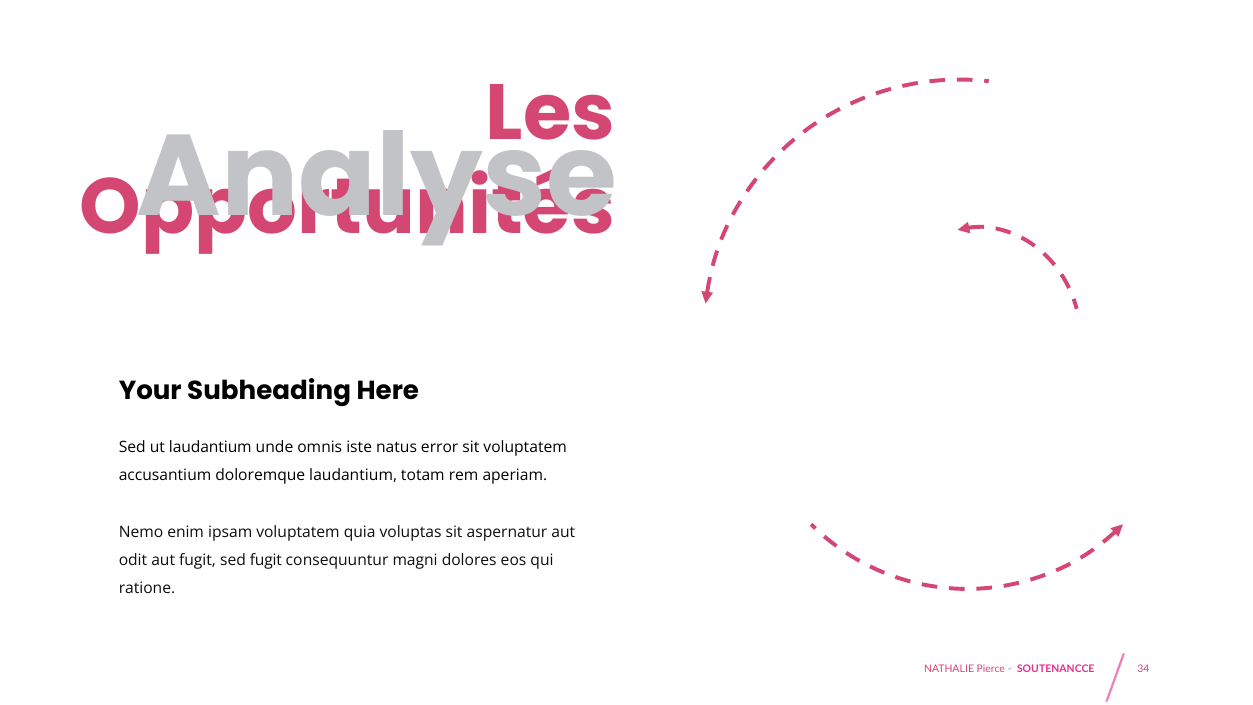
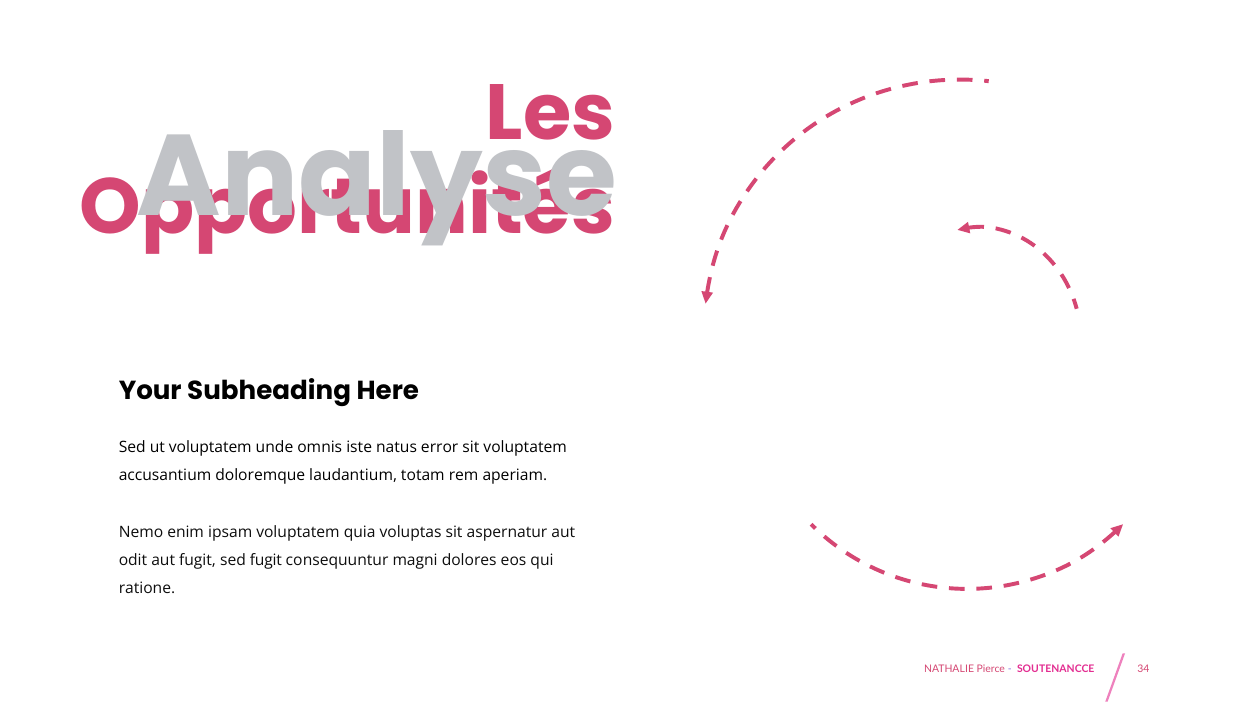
ut laudantium: laudantium -> voluptatem (210, 447)
